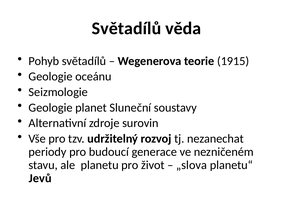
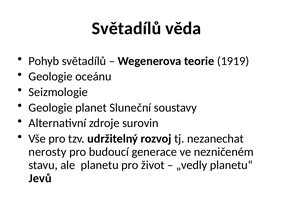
1915: 1915 -> 1919 (233, 61)
periody: periody -> nerosty (47, 152)
„slova: „slova -> „vedly (192, 165)
